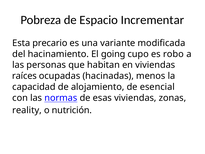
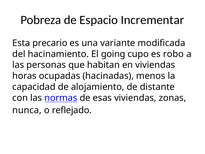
raíces: raíces -> horas (24, 76)
esencial: esencial -> distante (157, 87)
reality: reality -> nunca (27, 110)
nutrición: nutrición -> reflejado (72, 110)
